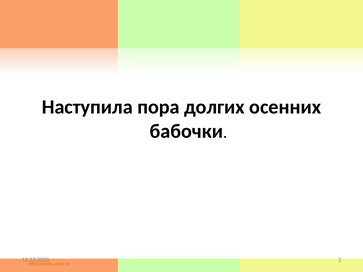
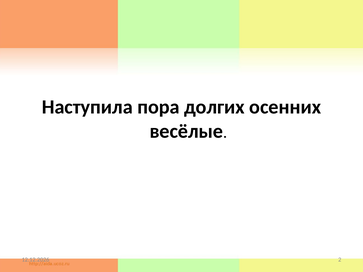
бабочки: бабочки -> весёлые (186, 131)
